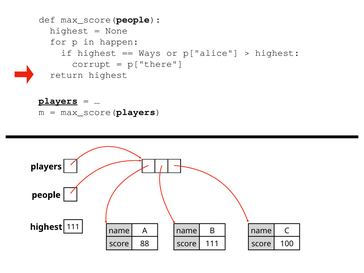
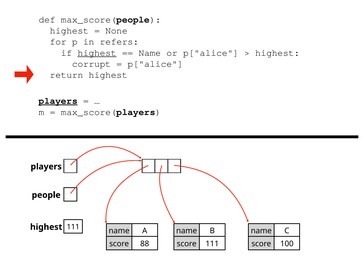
happen: happen -> refers (119, 42)
highest underline: none -> present (97, 53)
Ways: Ways -> Name (150, 53)
p["there: p["there -> p["alice (155, 64)
